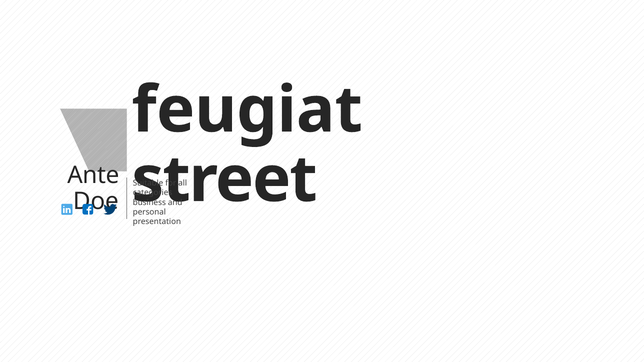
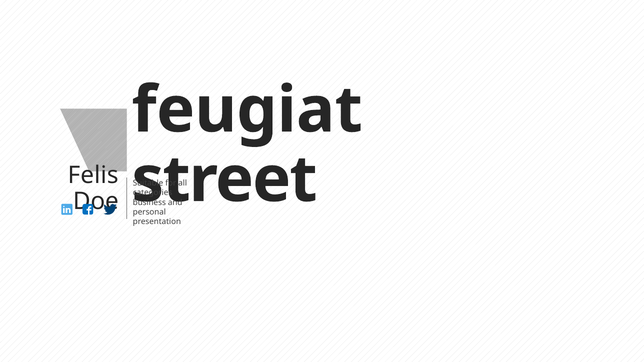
Ante: Ante -> Felis (93, 175)
